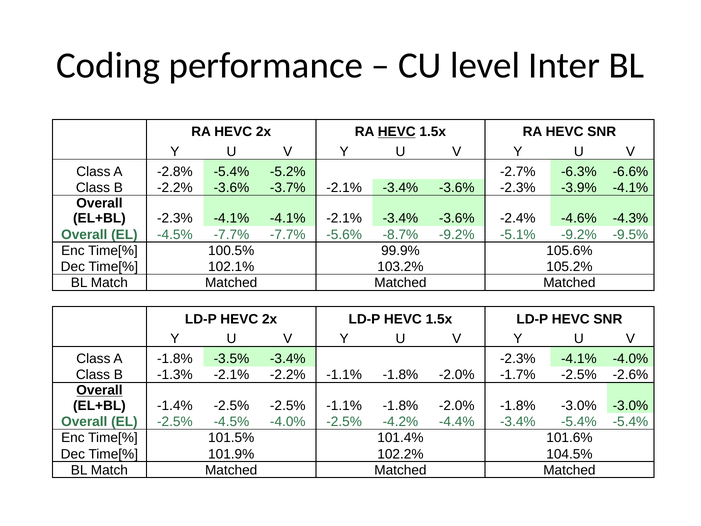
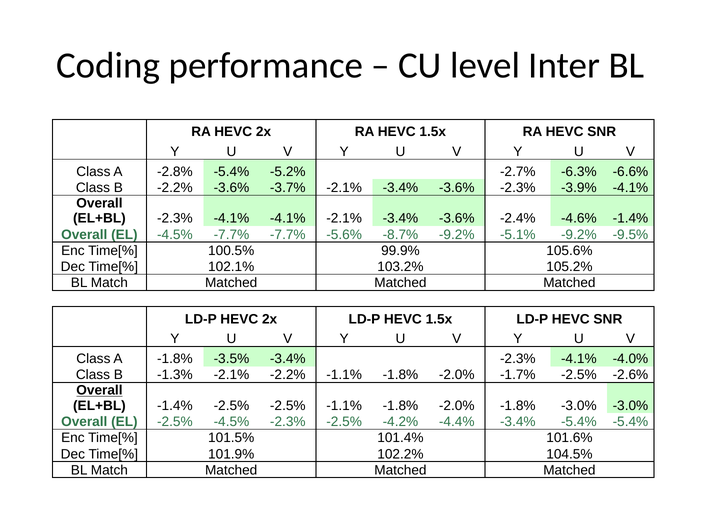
HEVC underline: present -> none (397, 132)
-4.6% -4.3%: -4.3% -> -1.4% (630, 218)
-4.5% -4.0%: -4.0% -> -2.3% (288, 422)
